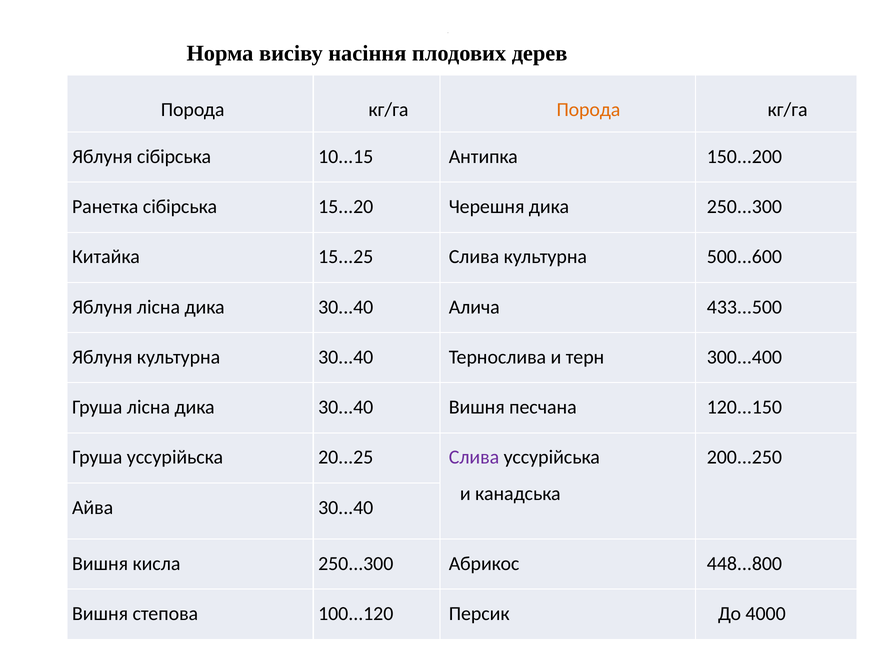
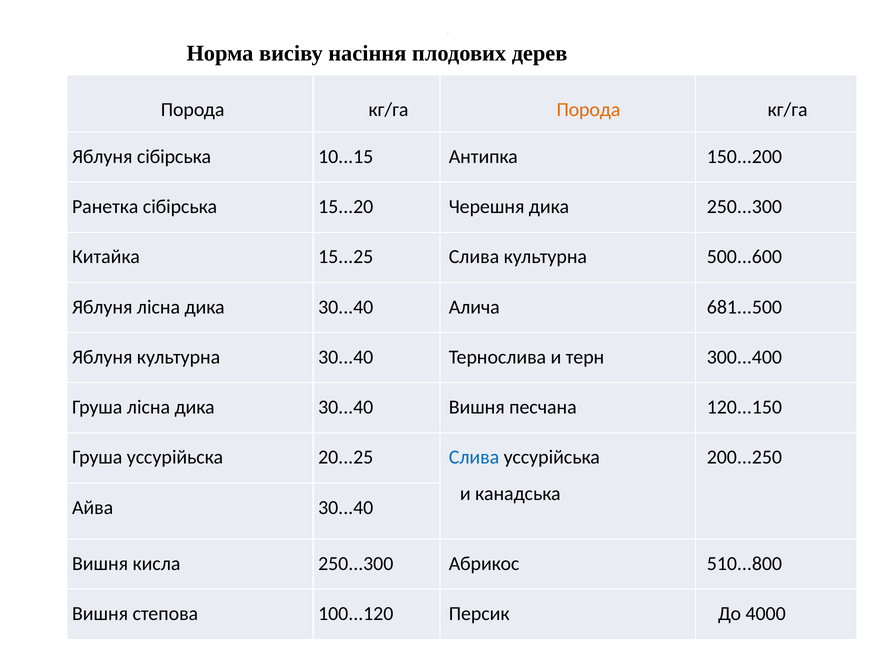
433...500: 433...500 -> 681...500 (744, 307)
Слива colour: purple -> blue (474, 457)
448...800: 448...800 -> 510...800 (744, 564)
